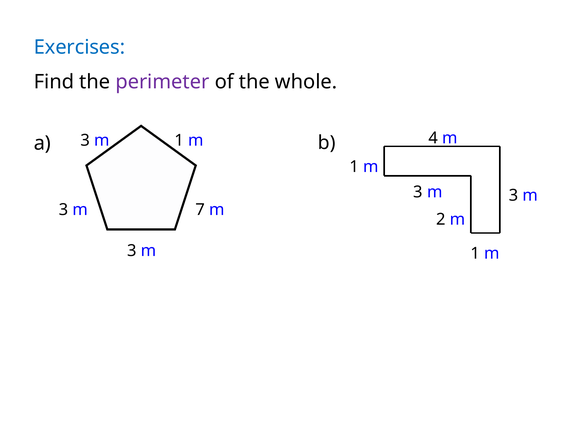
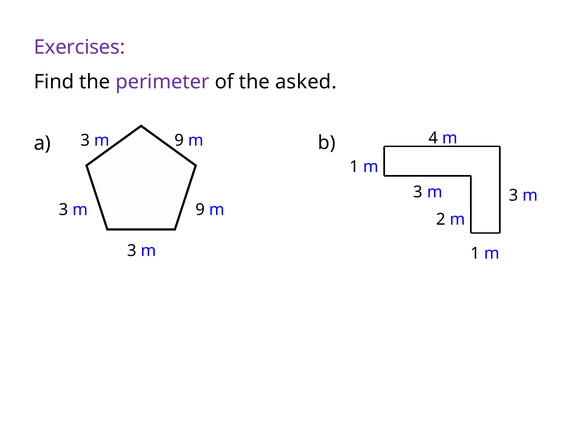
Exercises colour: blue -> purple (79, 47)
whole: whole -> asked (306, 82)
1: 1 -> 9 (179, 140)
7: 7 -> 9 (200, 210)
